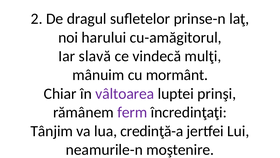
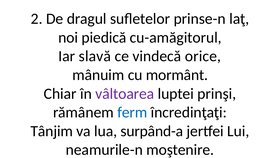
harului: harului -> piedică (104, 37)
mulţi: mulţi -> orice (203, 56)
ferm colour: purple -> blue (132, 112)
credinţă-a: credinţă-a -> surpând-a (152, 131)
